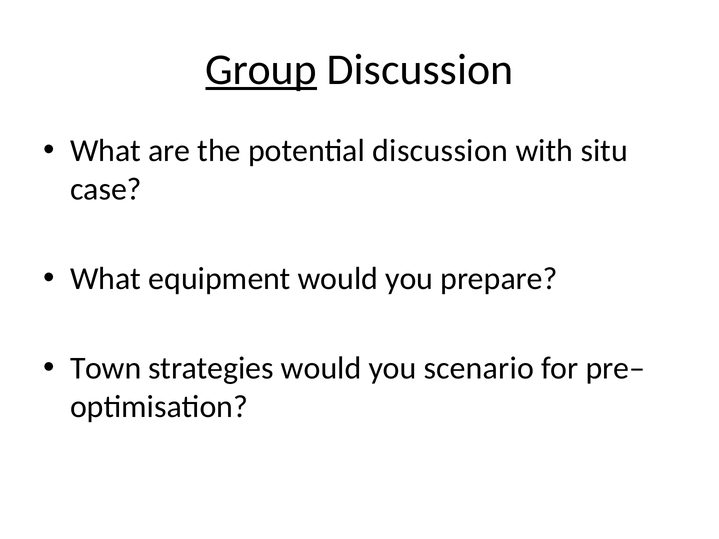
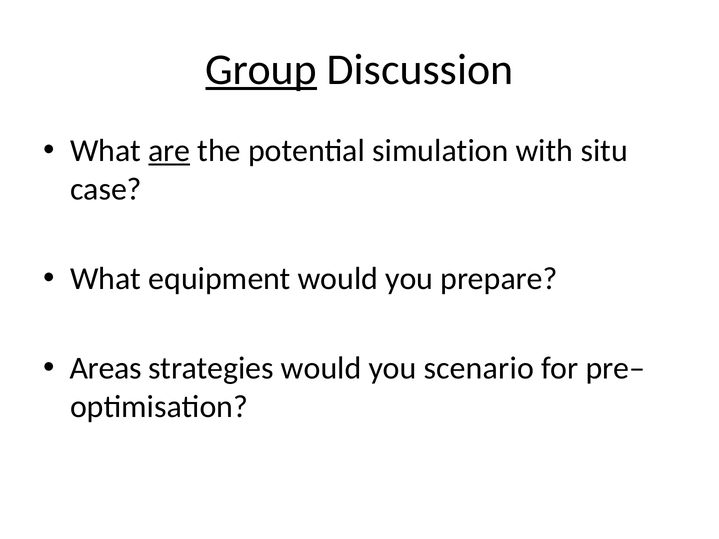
are underline: none -> present (169, 151)
potential discussion: discussion -> simulation (440, 151)
Town: Town -> Areas (106, 368)
